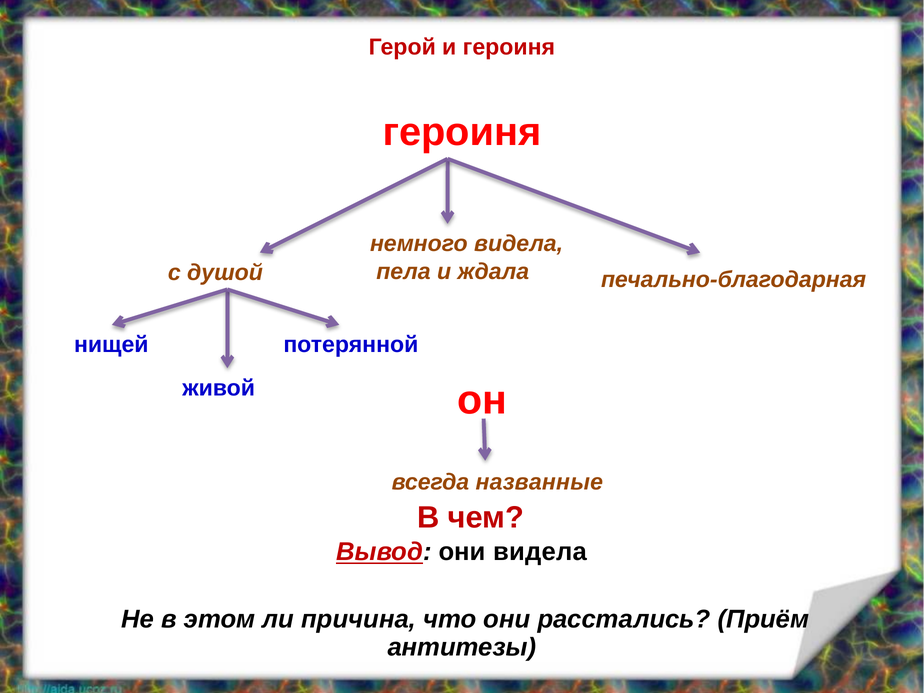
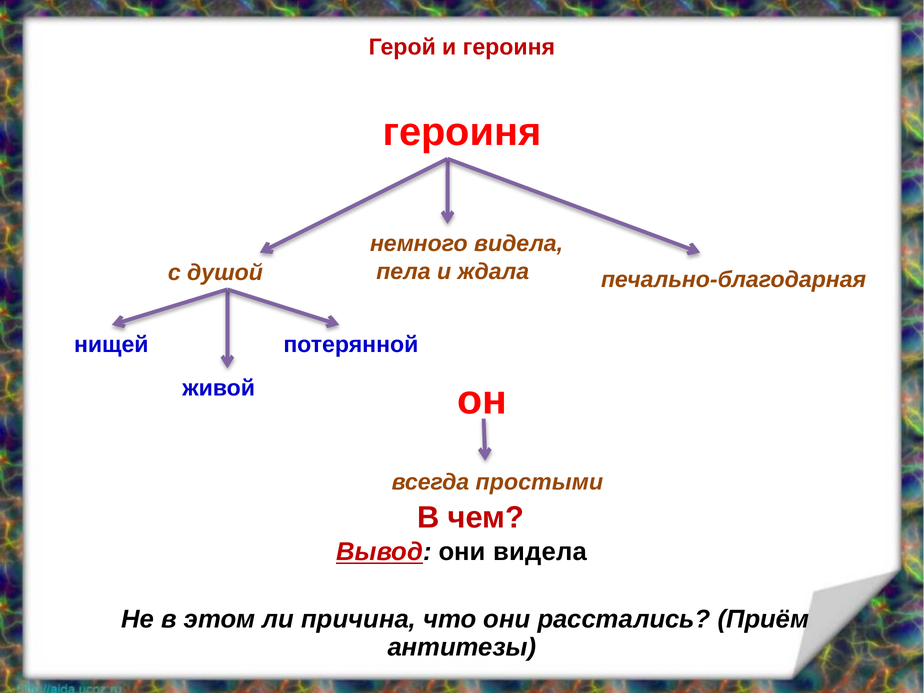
названные: названные -> простыми (539, 482)
